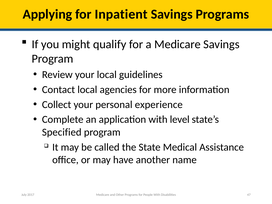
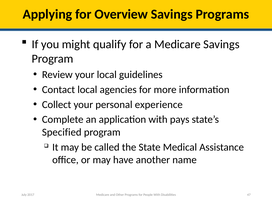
Inpatient: Inpatient -> Overview (121, 14)
level: level -> pays (180, 119)
